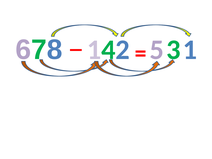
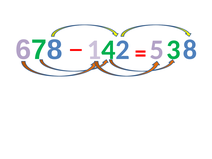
1: 1 -> 8 (190, 50)
